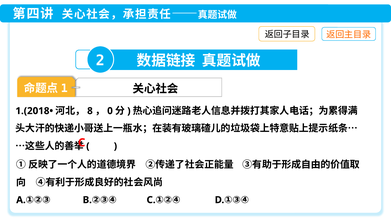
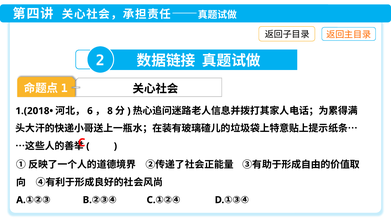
8: 8 -> 6 (90, 111)
0: 0 -> 8 (110, 111)
